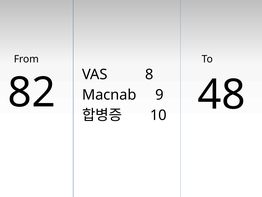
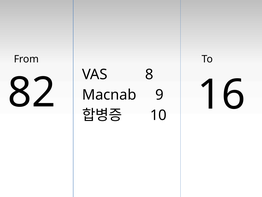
48: 48 -> 16 (221, 95)
